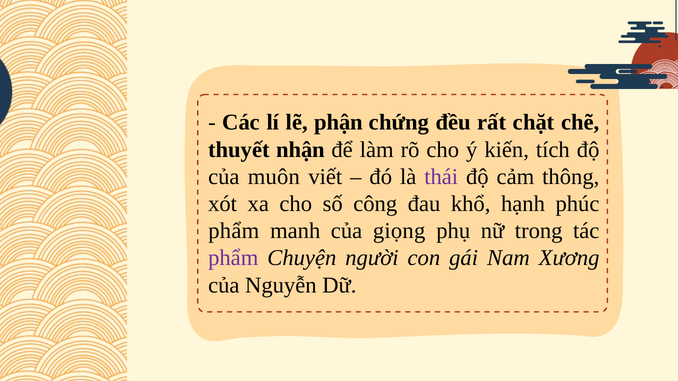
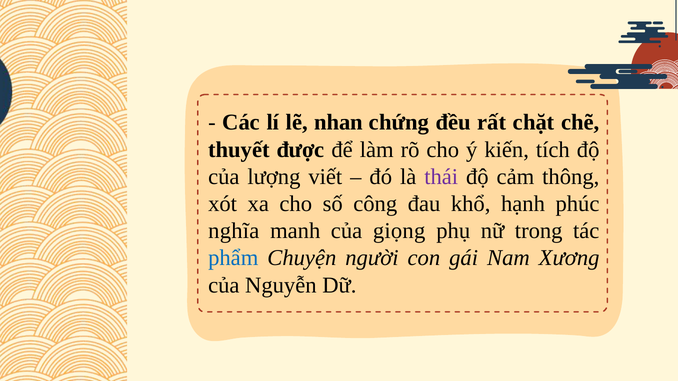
phận: phận -> nhan (339, 123)
nhận: nhận -> được (301, 150)
muôn: muôn -> lượng (274, 177)
phẩm: phẩm -> nghĩa (234, 231)
phẩm colour: purple -> blue (233, 258)
